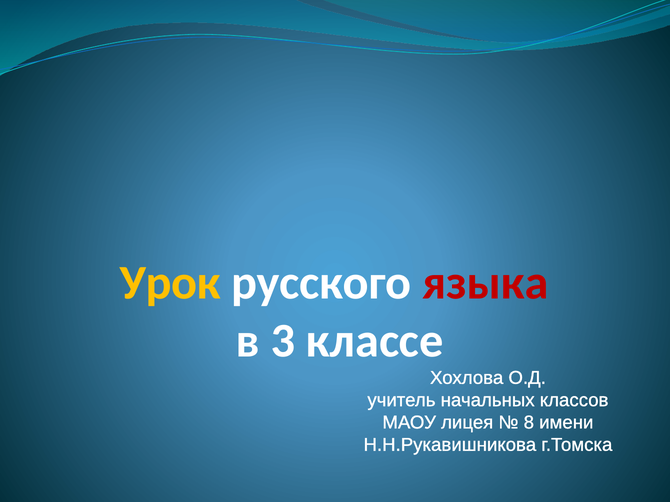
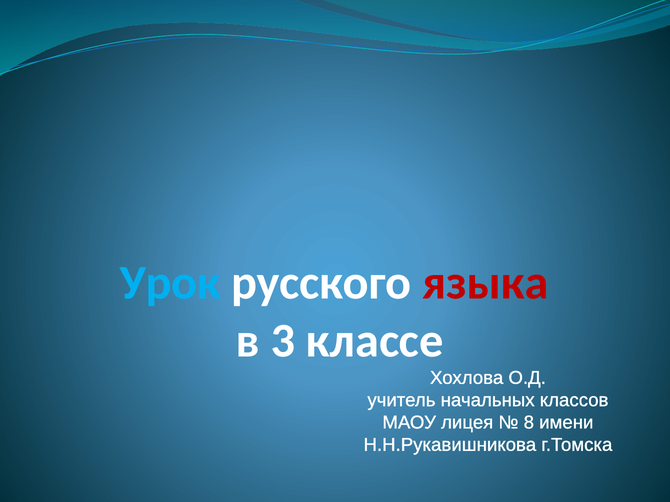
Урок colour: yellow -> light blue (170, 283)
